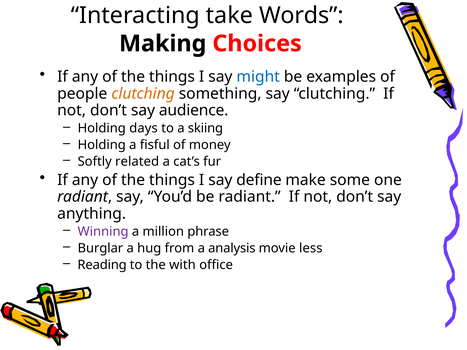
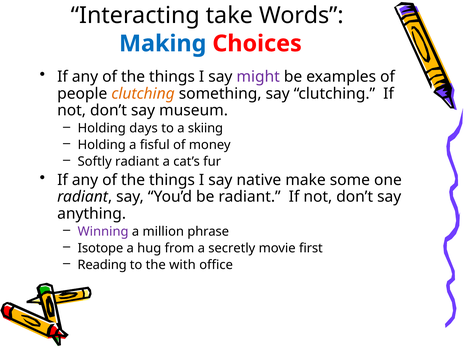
Making colour: black -> blue (163, 44)
might colour: blue -> purple (258, 77)
audience: audience -> museum (194, 110)
Softly related: related -> radiant (137, 162)
define: define -> native (259, 180)
Burglar: Burglar -> Isotope (100, 248)
analysis: analysis -> secretly (232, 248)
less: less -> first (311, 248)
